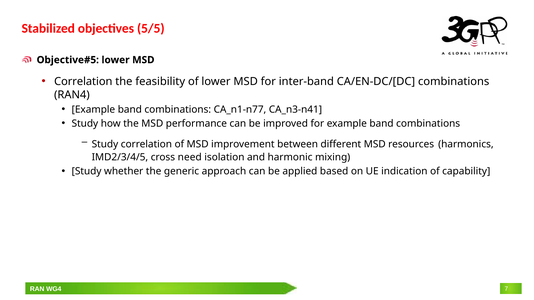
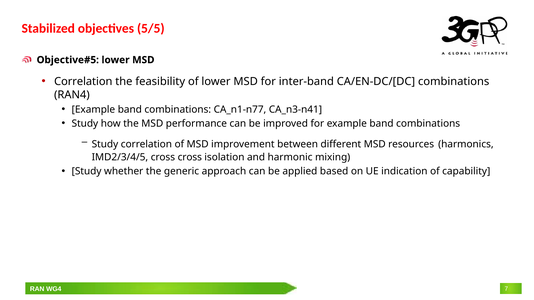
cross need: need -> cross (190, 157)
